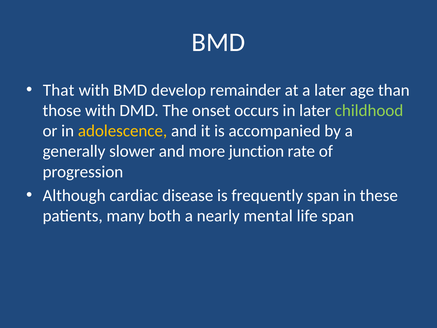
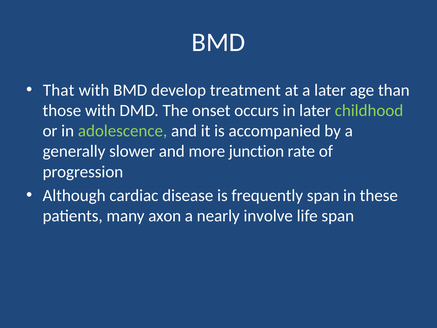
remainder: remainder -> treatment (245, 90)
adolescence colour: yellow -> light green (123, 131)
both: both -> axon (165, 216)
mental: mental -> involve (268, 216)
